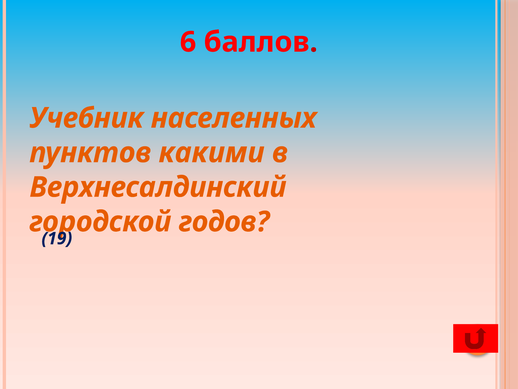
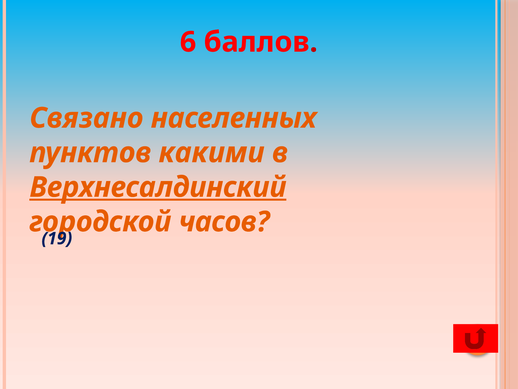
Учебник: Учебник -> Связано (86, 118)
Верхнесалдинский underline: none -> present (158, 187)
годов: годов -> часов (224, 222)
